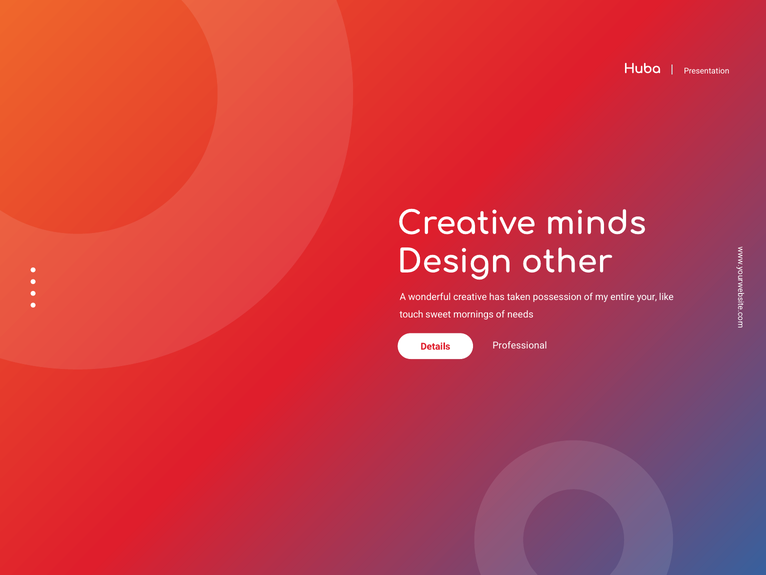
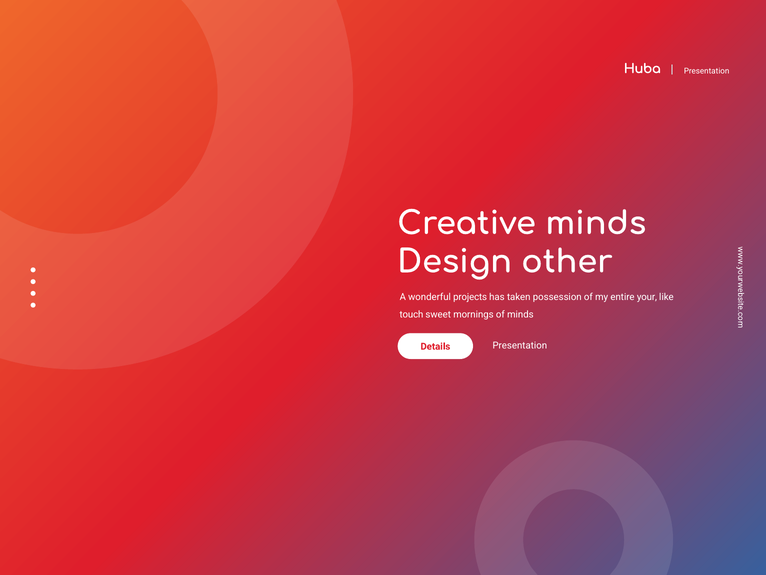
wonderful creative: creative -> projects (470, 297)
of needs: needs -> minds (520, 314)
Details Professional: Professional -> Presentation (520, 345)
